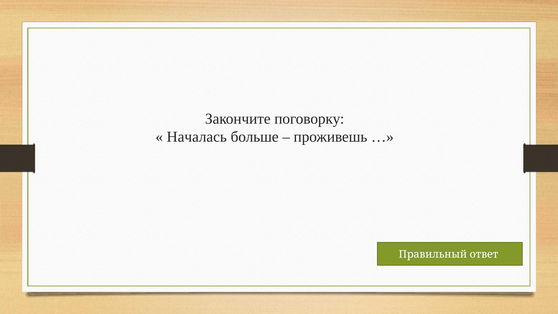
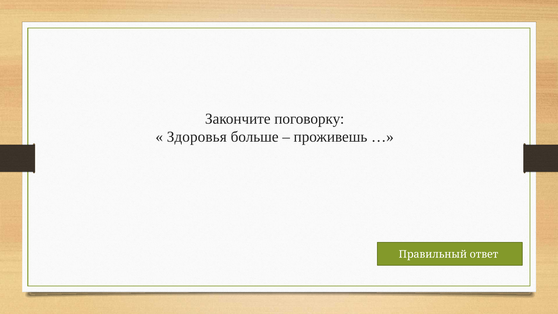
Началась: Началась -> Здоровья (197, 137)
